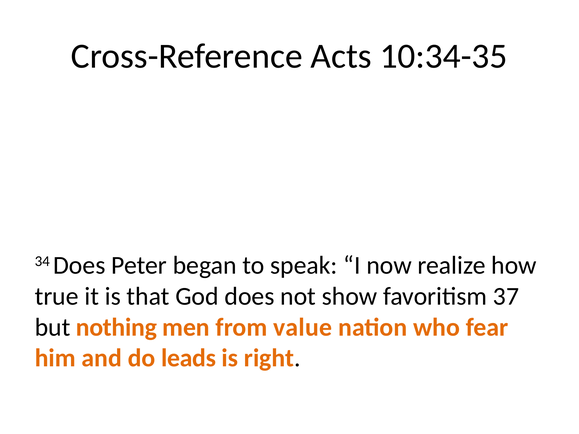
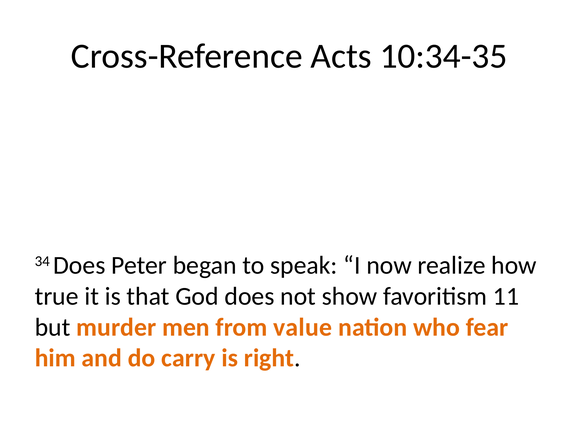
37: 37 -> 11 (506, 297)
nothing: nothing -> murder (116, 327)
leads: leads -> carry (188, 358)
